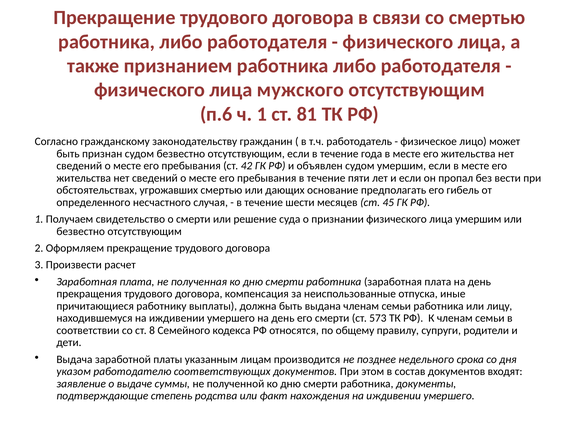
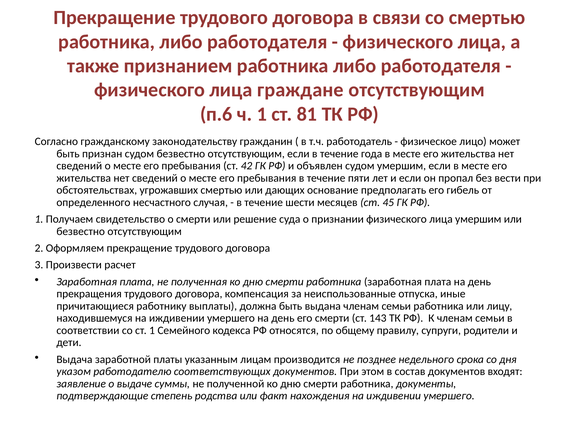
мужского: мужского -> граждане (300, 90)
573: 573 -> 143 (378, 318)
ст 8: 8 -> 1 (152, 331)
